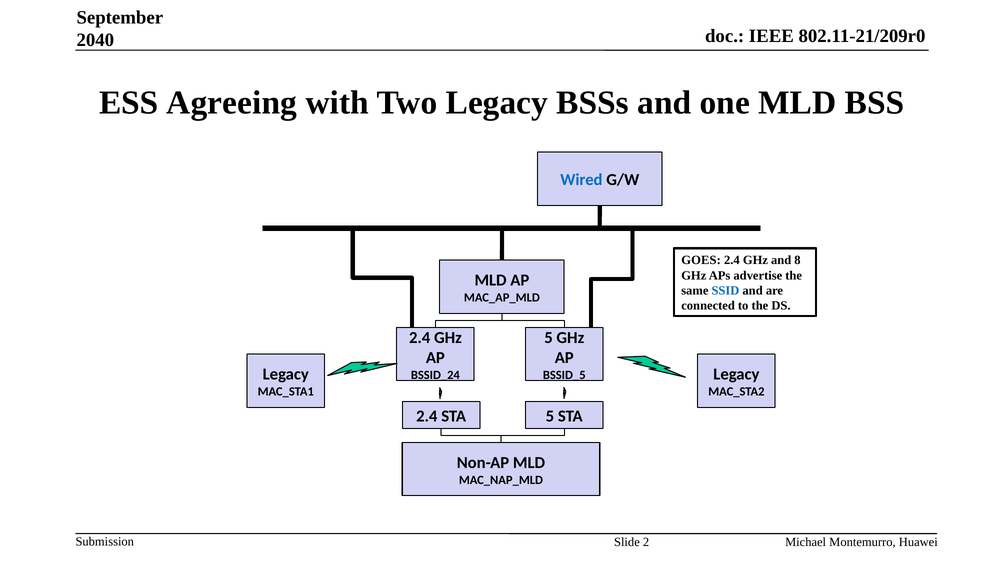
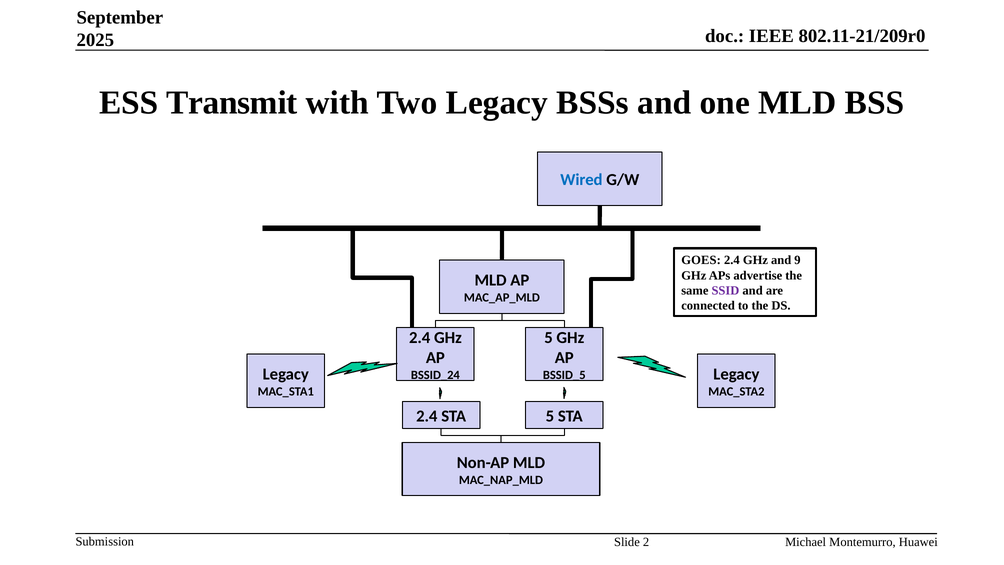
2040: 2040 -> 2025 (95, 40)
Agreeing: Agreeing -> Transmit (232, 103)
8: 8 -> 9 (797, 260)
SSID colour: blue -> purple (725, 290)
